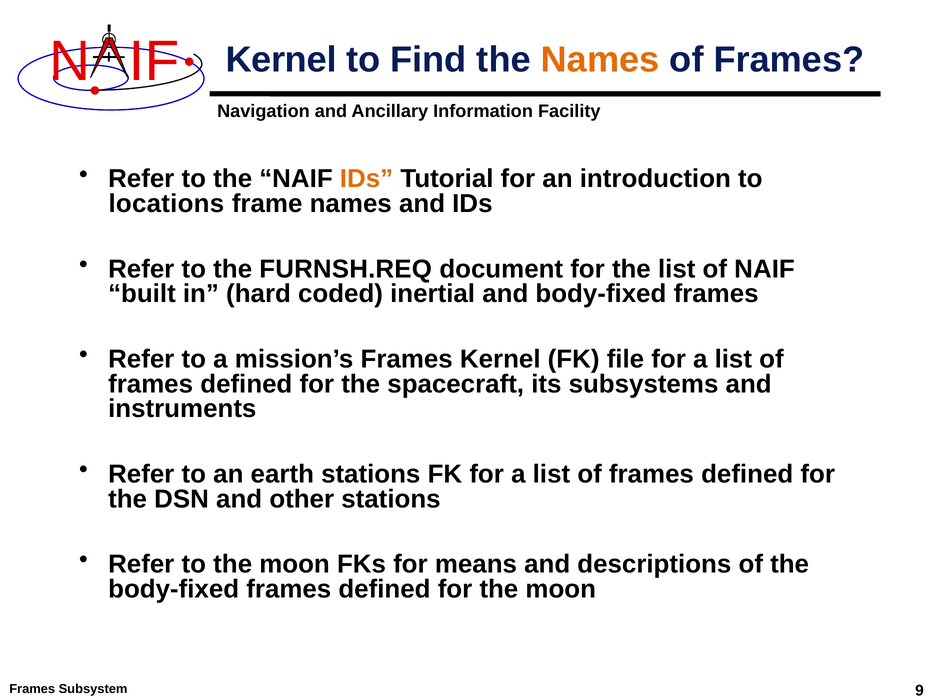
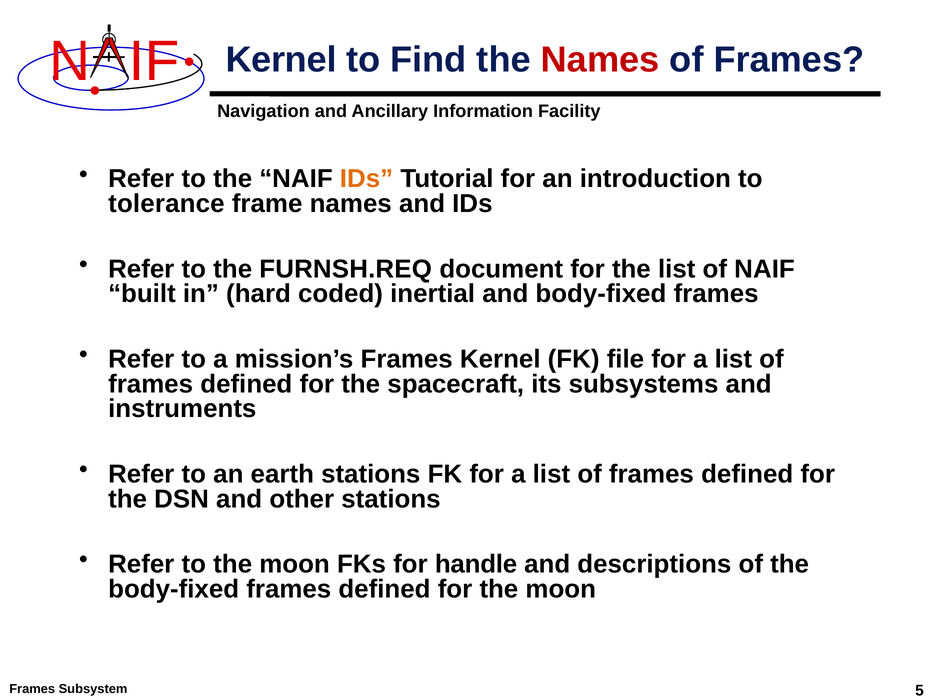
Names colour: orange -> red (600, 60)
locations: locations -> tolerance (166, 204)
means: means -> handle (476, 564)
9: 9 -> 5 (919, 691)
